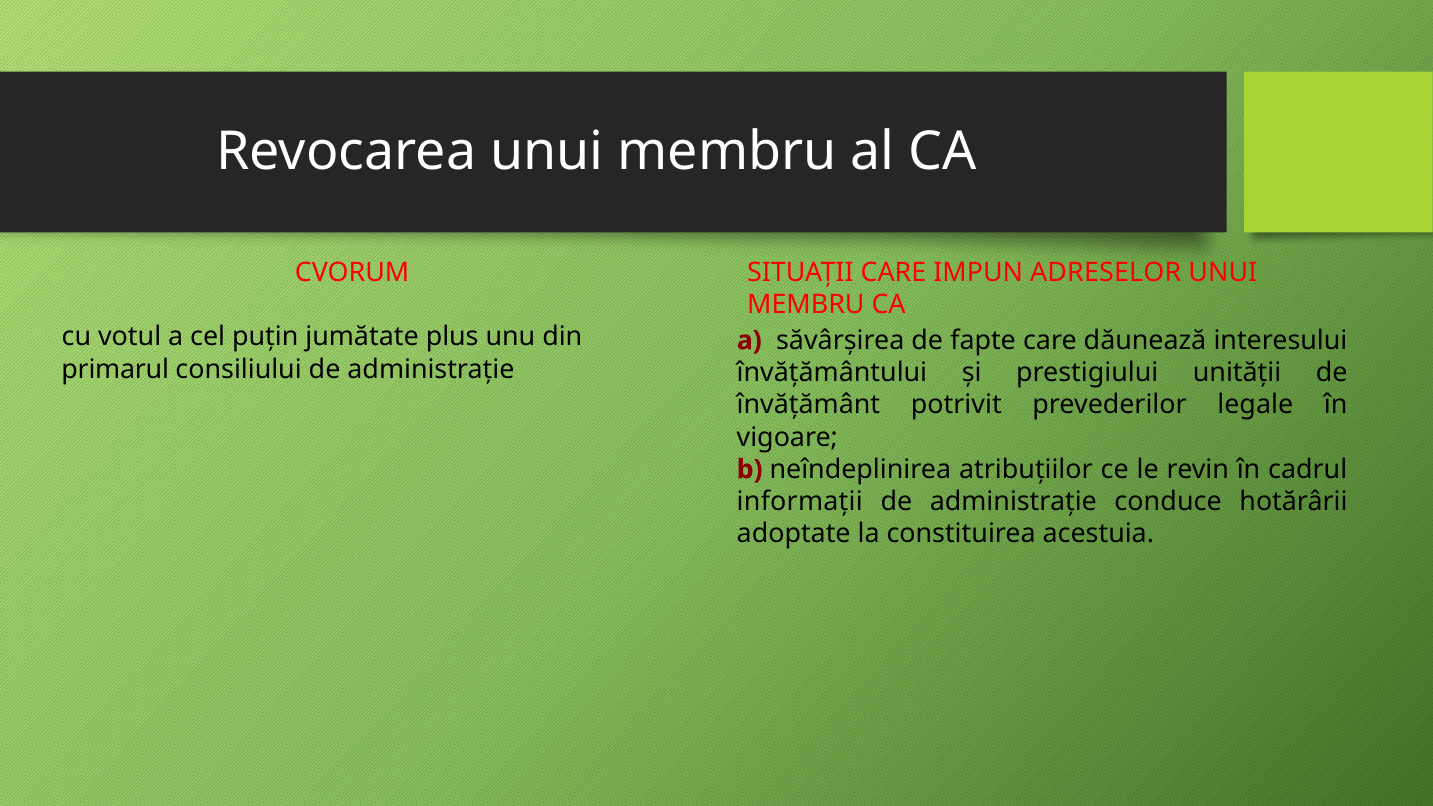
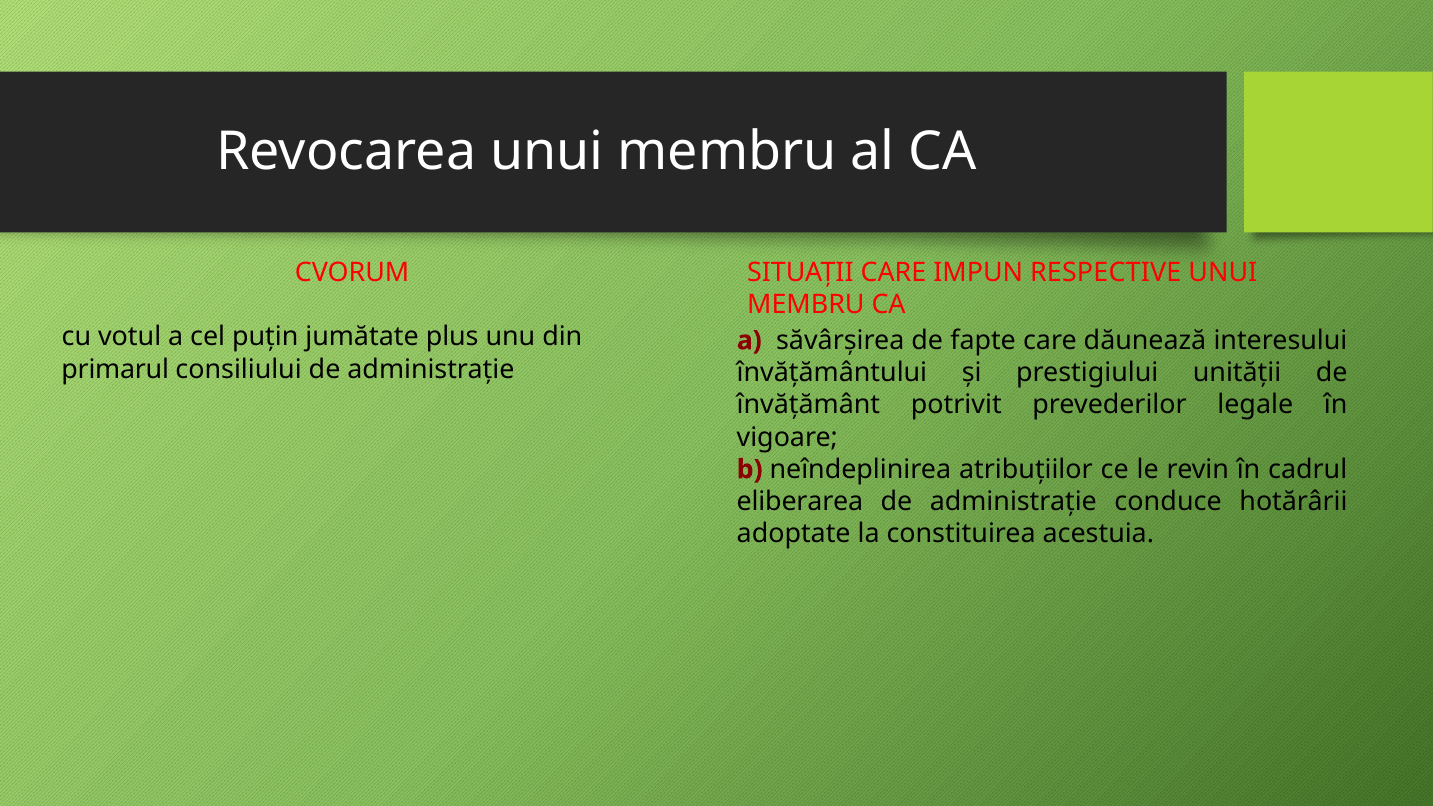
ADRESELOR: ADRESELOR -> RESPECTIVE (1106, 273)
informații: informații -> eliberarea (800, 502)
